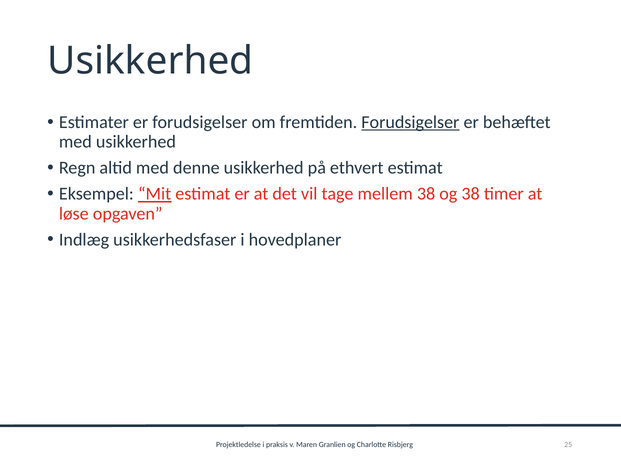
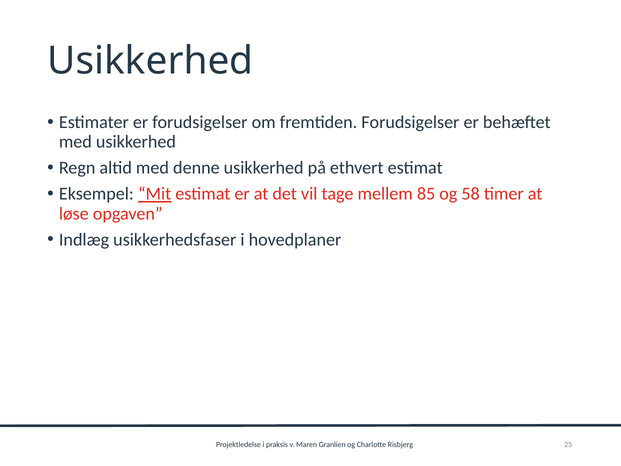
Forudsigelser underline: present -> none (410, 122)
mellem 38: 38 -> 85 (426, 194)
og 38: 38 -> 58 (471, 194)
